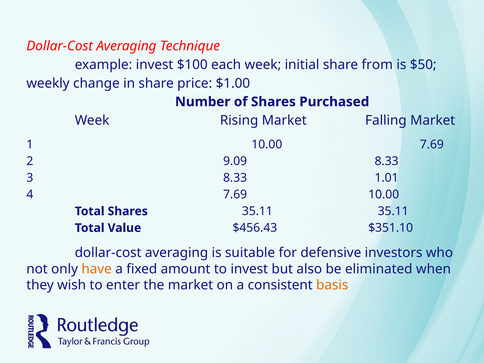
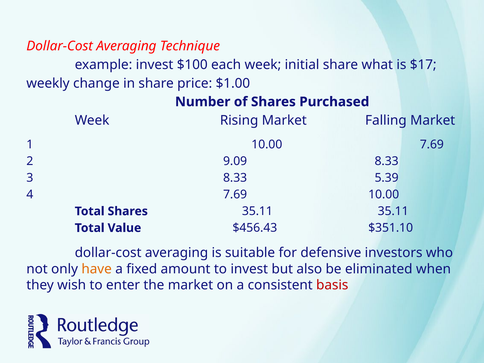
from: from -> what (377, 65)
$50: $50 -> $17 (423, 65)
1.01: 1.01 -> 5.39 (387, 178)
basis colour: orange -> red (332, 285)
